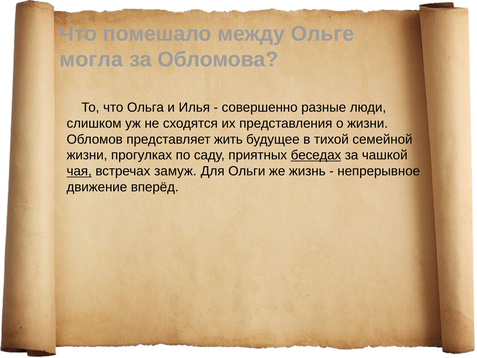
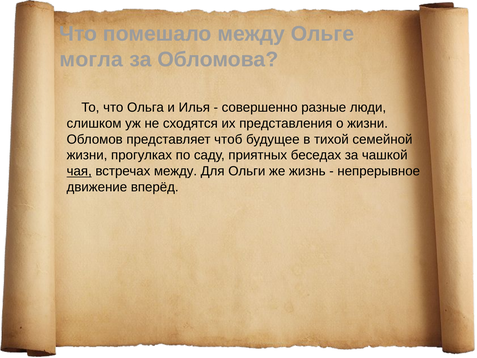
жить: жить -> чтоб (228, 139)
беседах underline: present -> none (316, 155)
встречах замуж: замуж -> между (175, 171)
